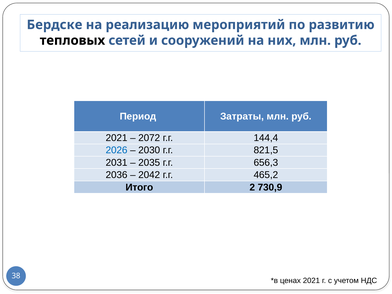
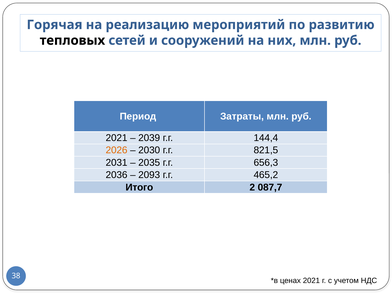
Бердске: Бердске -> Горячая (55, 25)
2072: 2072 -> 2039 (149, 138)
2026 colour: blue -> orange (117, 150)
2042: 2042 -> 2093 (149, 175)
730,9: 730,9 -> 087,7 (270, 187)
